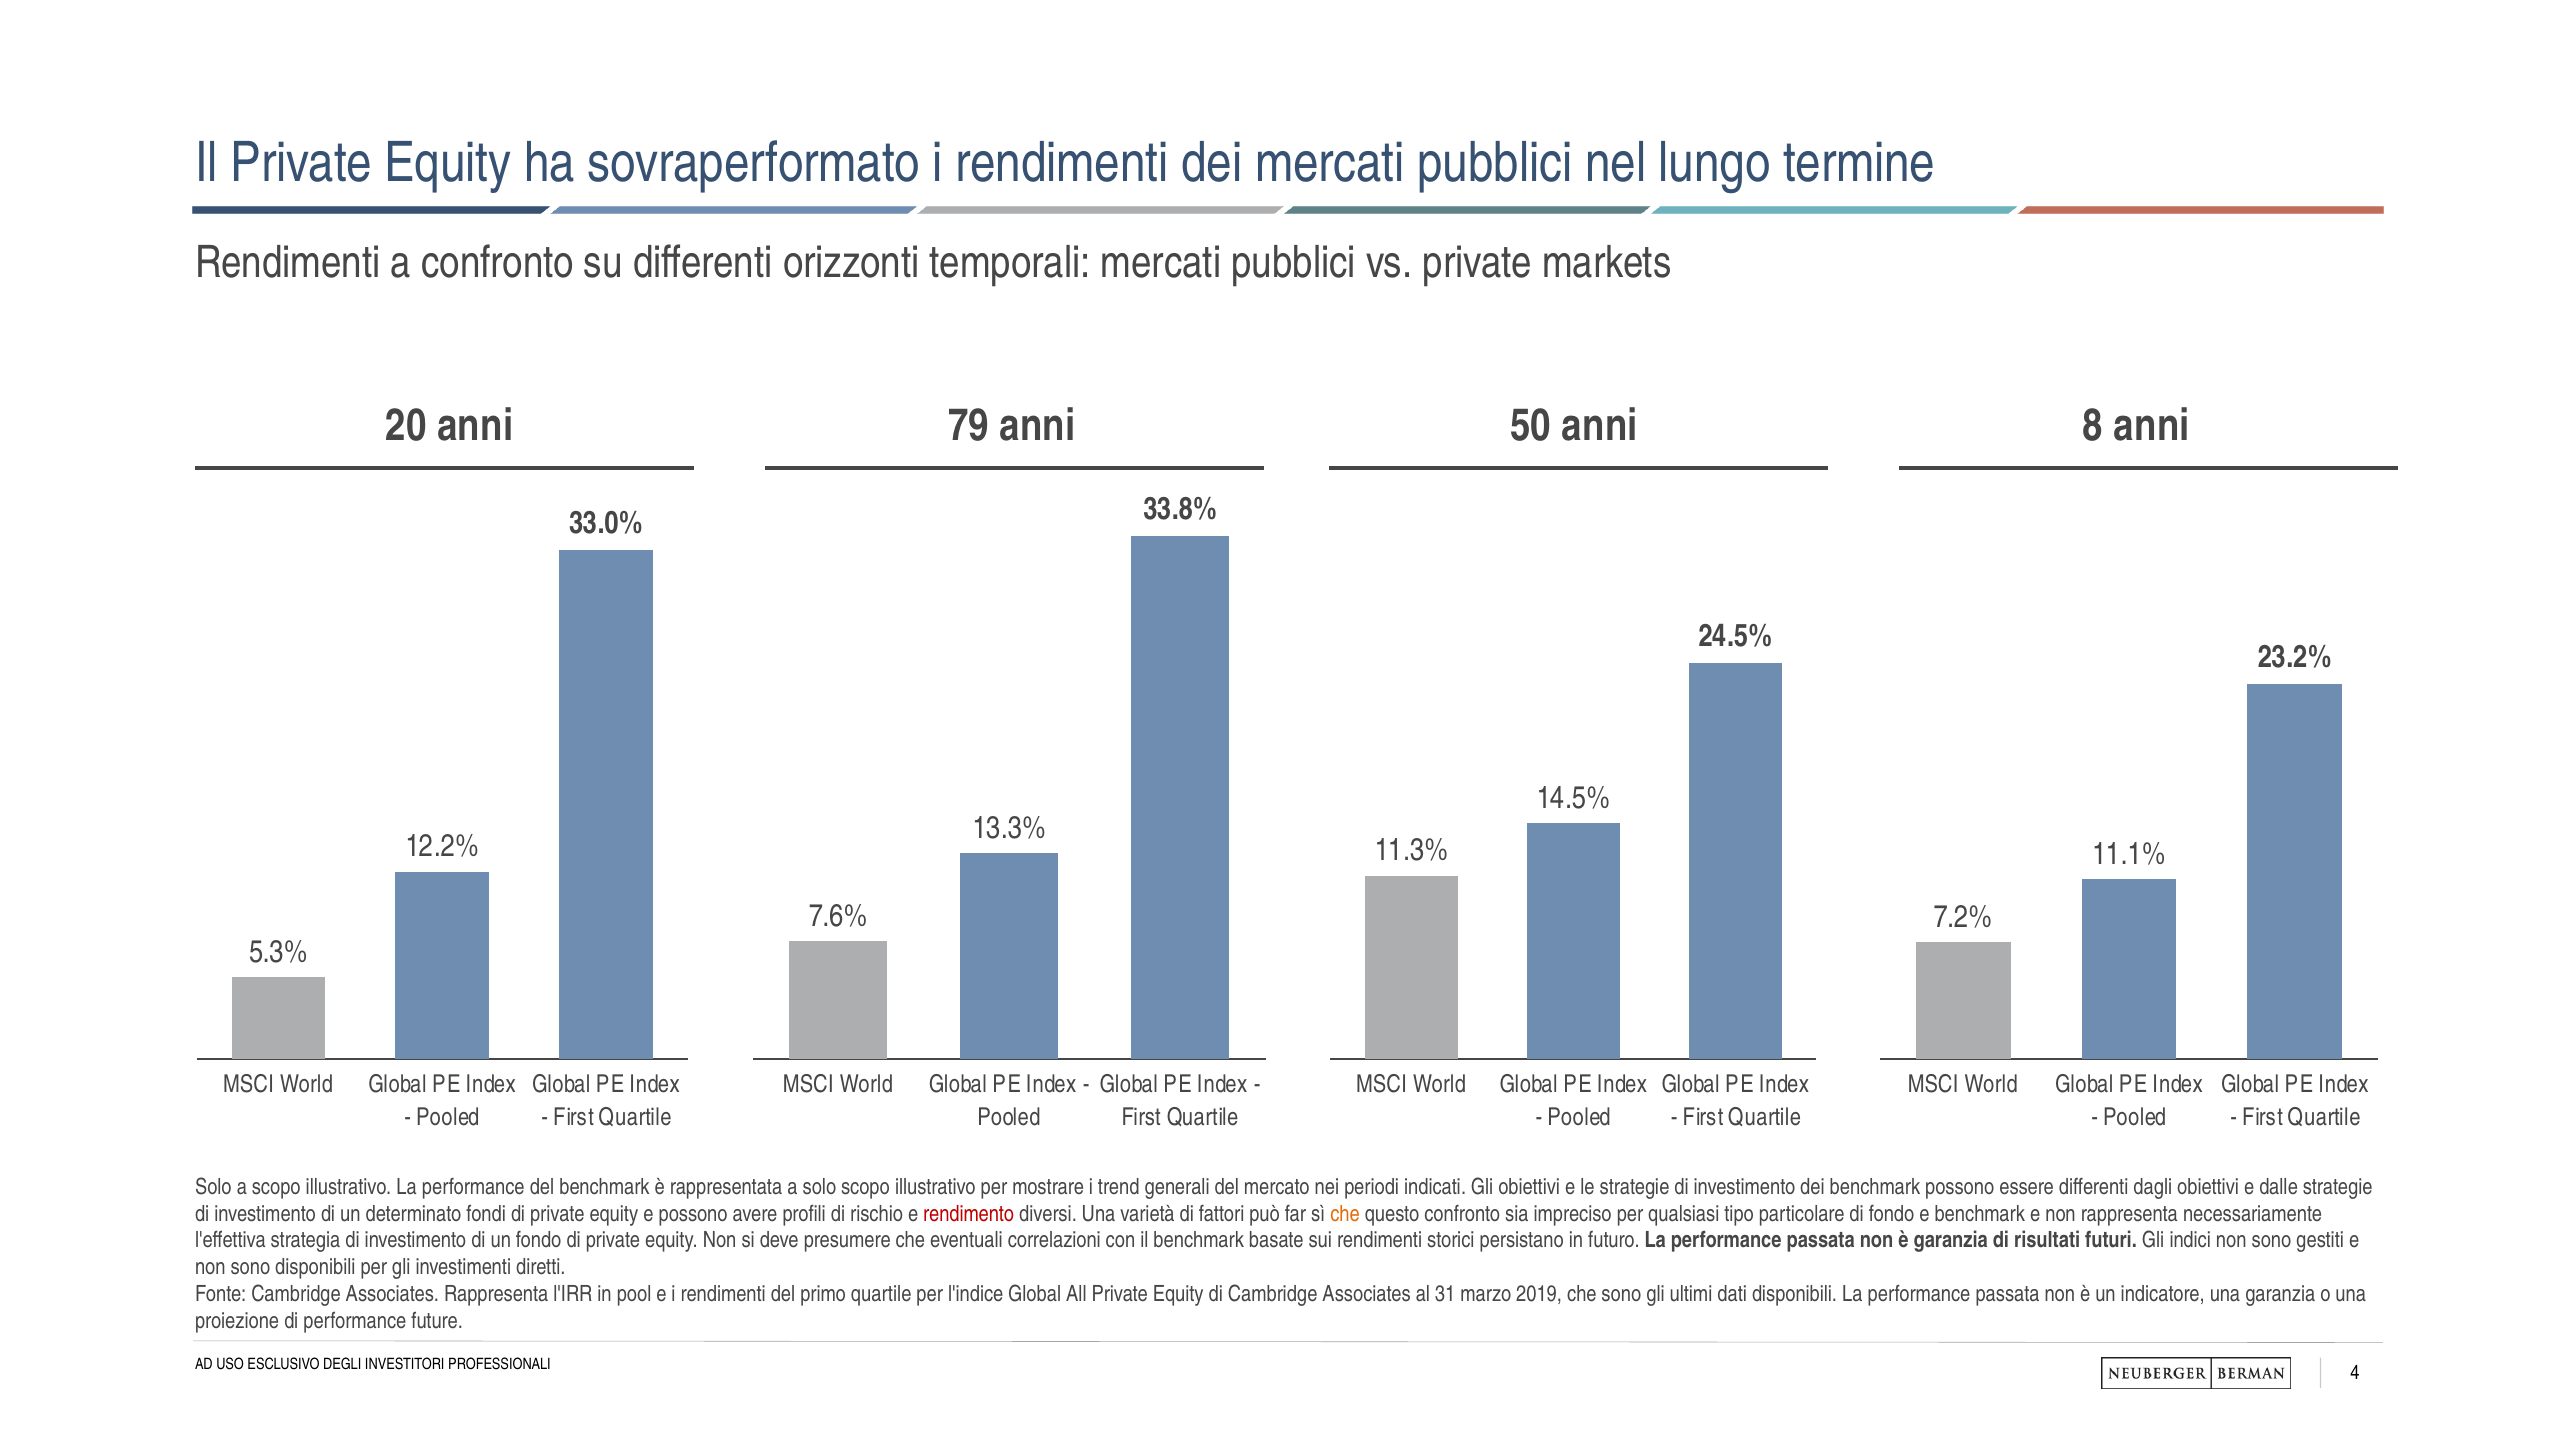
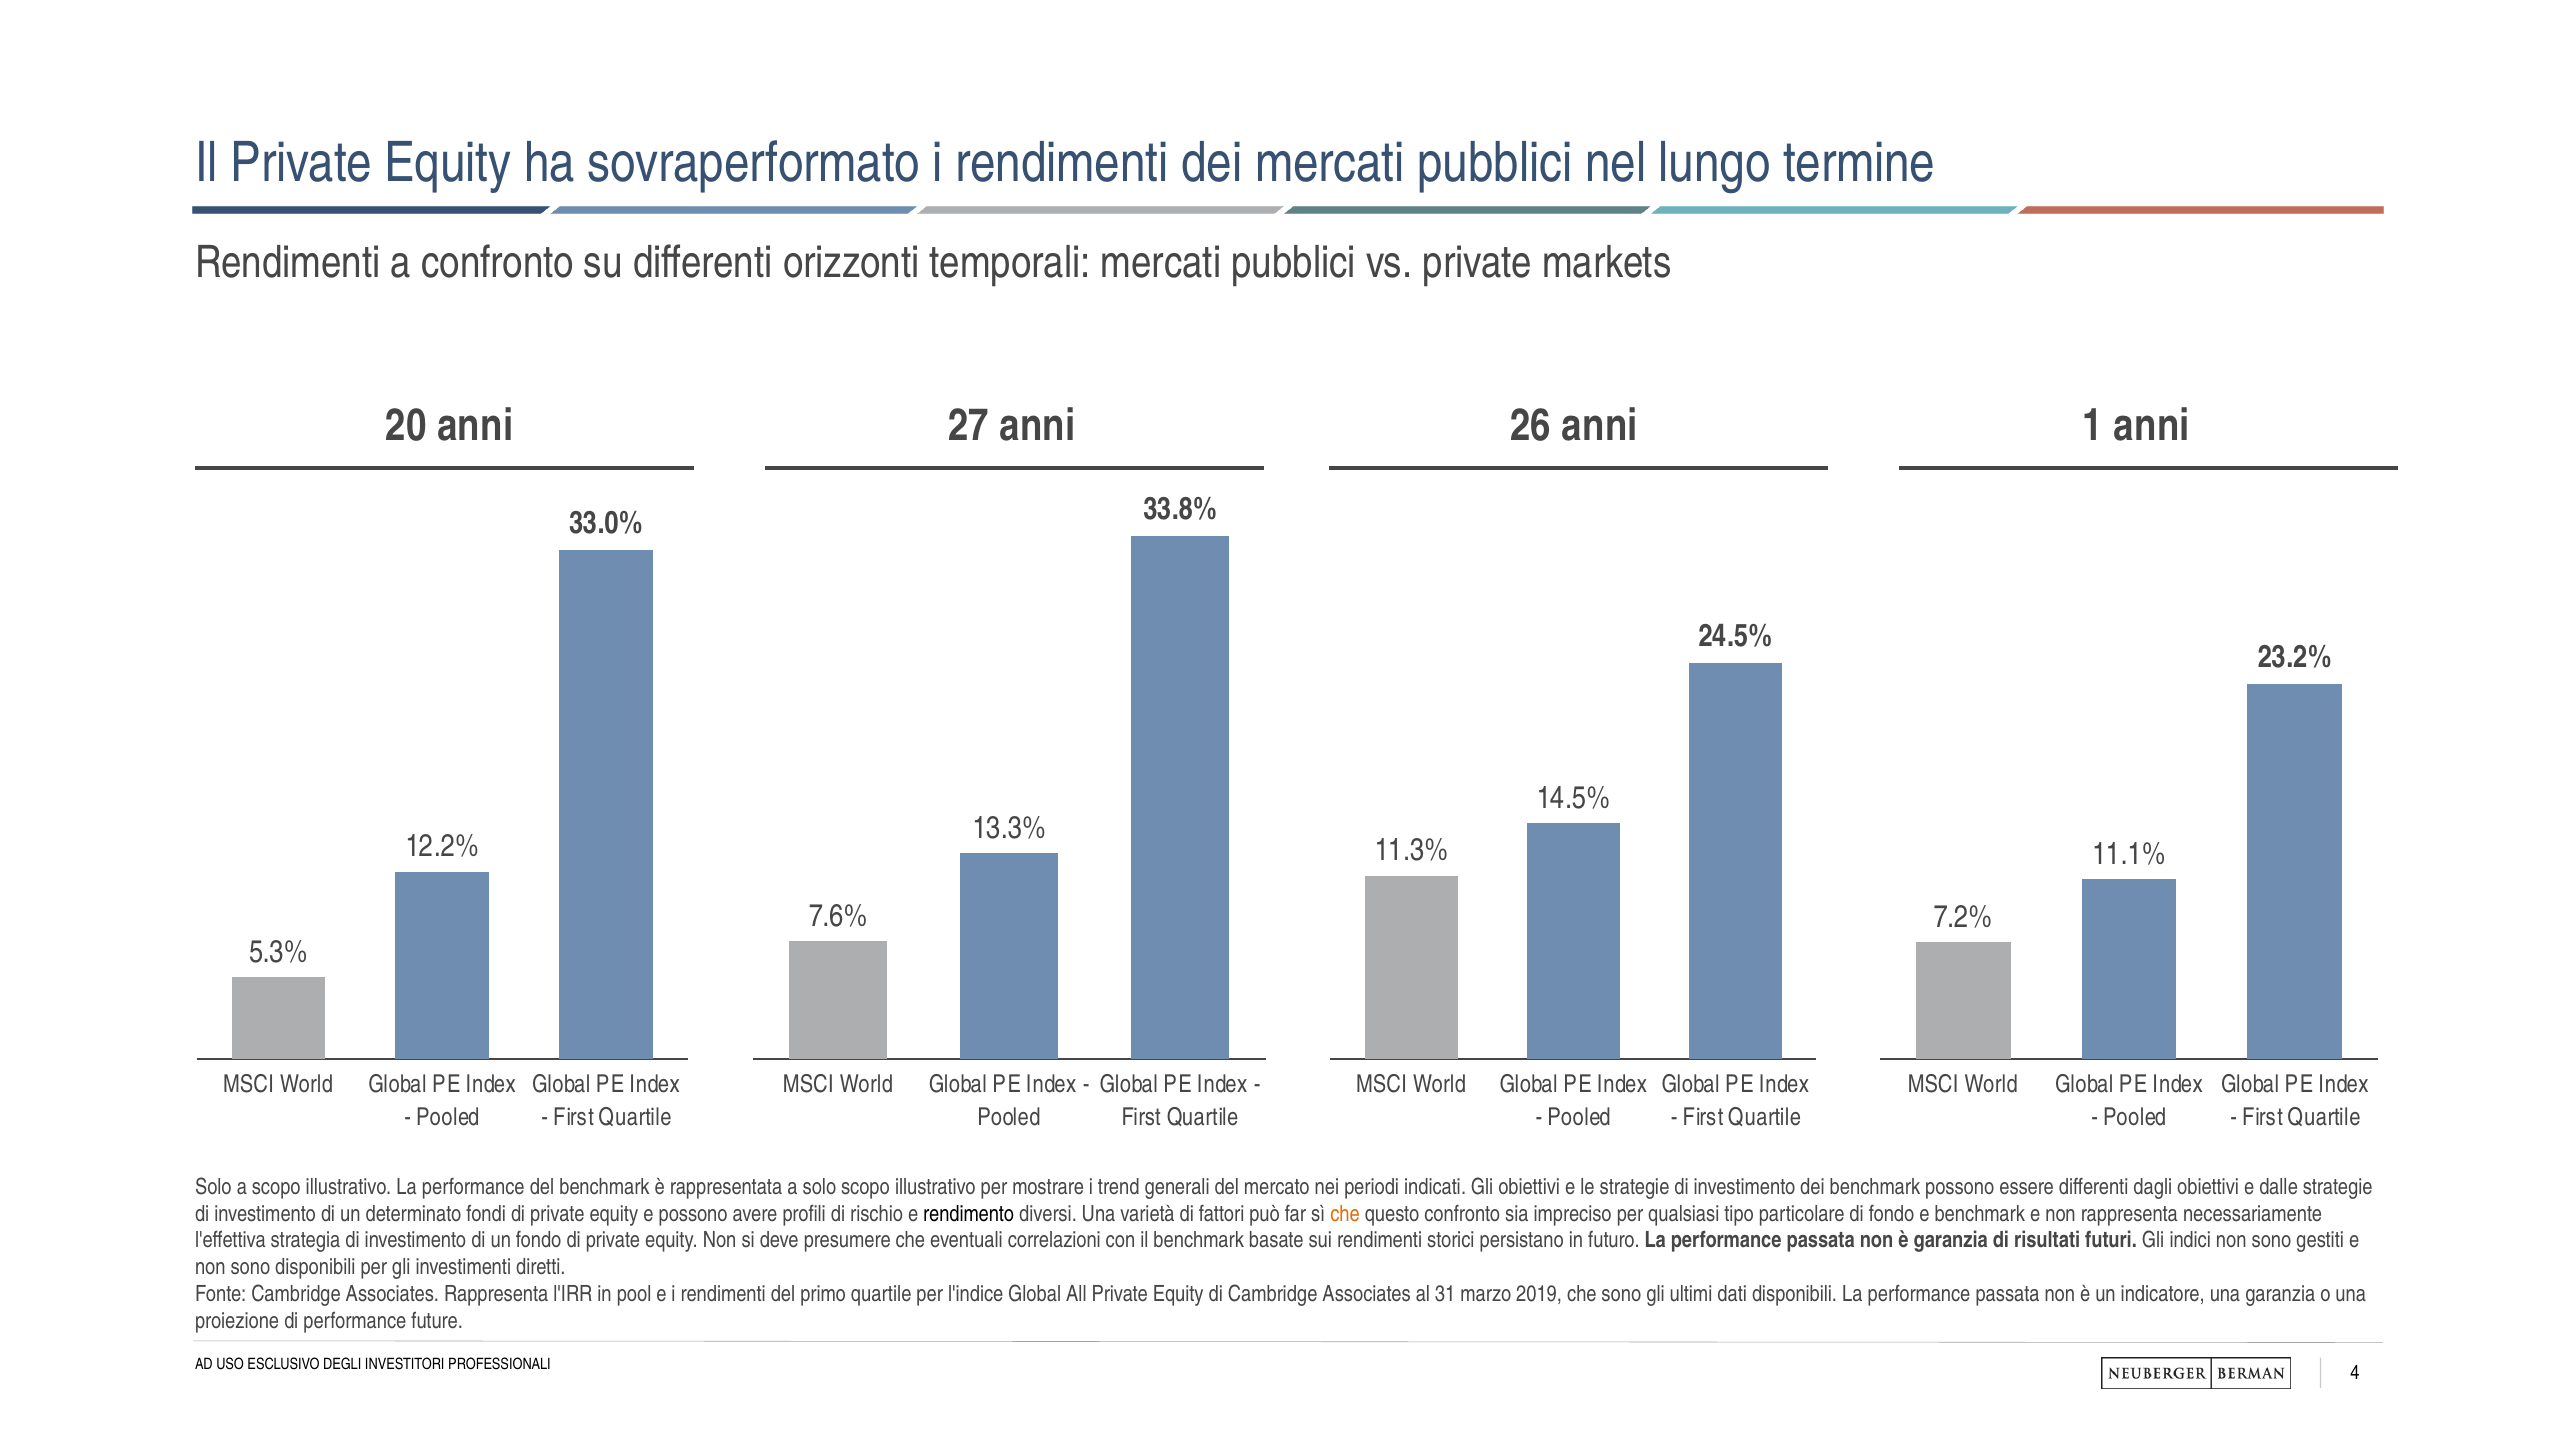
79: 79 -> 27 (969, 426)
50: 50 -> 26 (1531, 426)
8: 8 -> 1 (2093, 426)
rendimento colour: red -> black (969, 1214)
